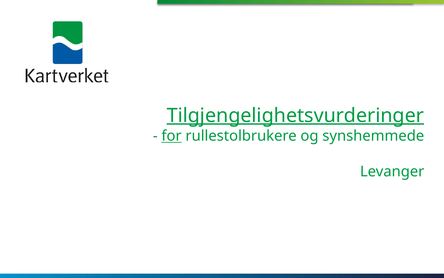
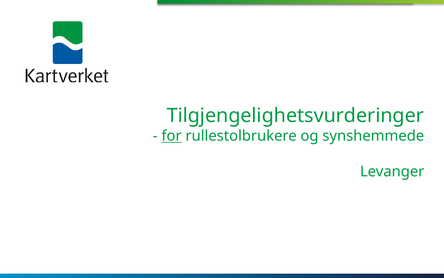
Tilgjengelighetsvurderinger underline: present -> none (295, 115)
